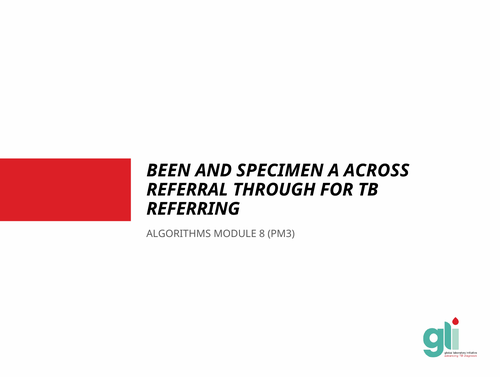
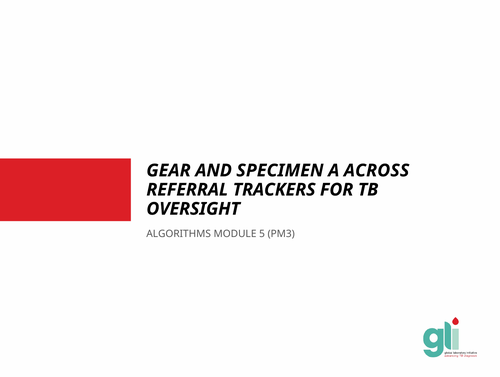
BEEN: BEEN -> GEAR (169, 170)
THROUGH: THROUGH -> TRACKERS (274, 189)
REFERRING: REFERRING -> OVERSIGHT (193, 208)
8: 8 -> 5 (262, 233)
